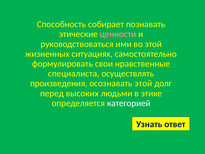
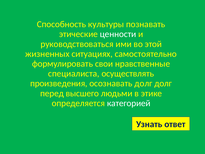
собирает: собирает -> культуры (106, 24)
ценности colour: pink -> white (118, 34)
осознавать этой: этой -> долг (143, 83)
высоких: высоких -> высшего (82, 93)
